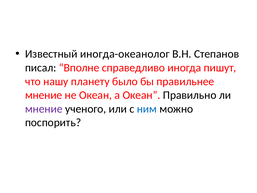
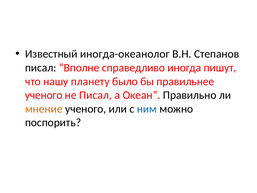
мнение: мнение -> ученого (44, 95)
не Океан: Океан -> Писал (95, 95)
мнение colour: purple -> orange (44, 109)
